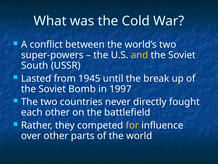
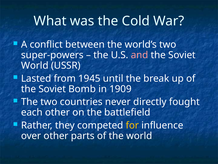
and colour: yellow -> pink (140, 55)
South: South -> World (35, 65)
1997: 1997 -> 1909 (120, 89)
